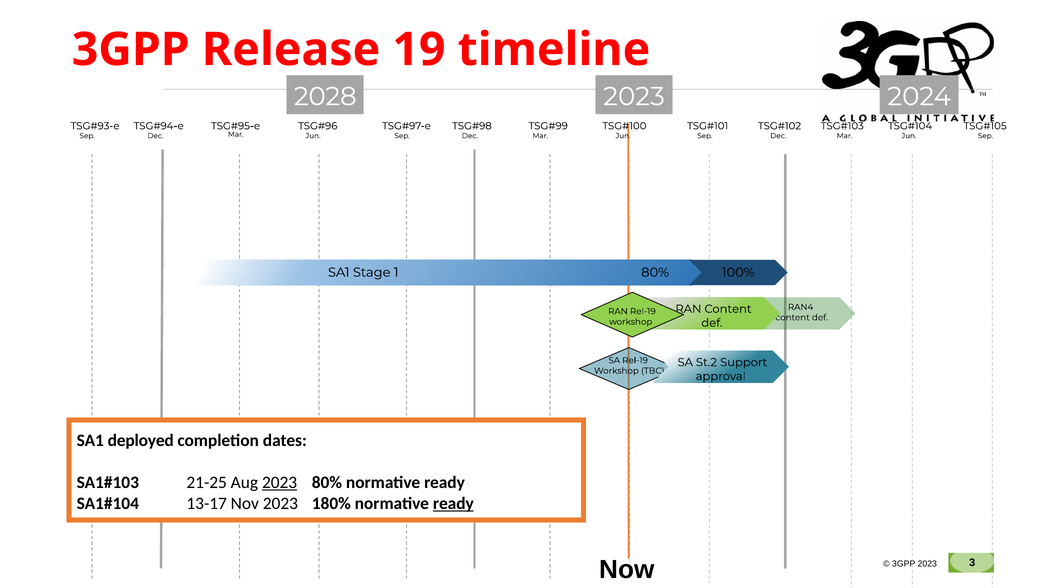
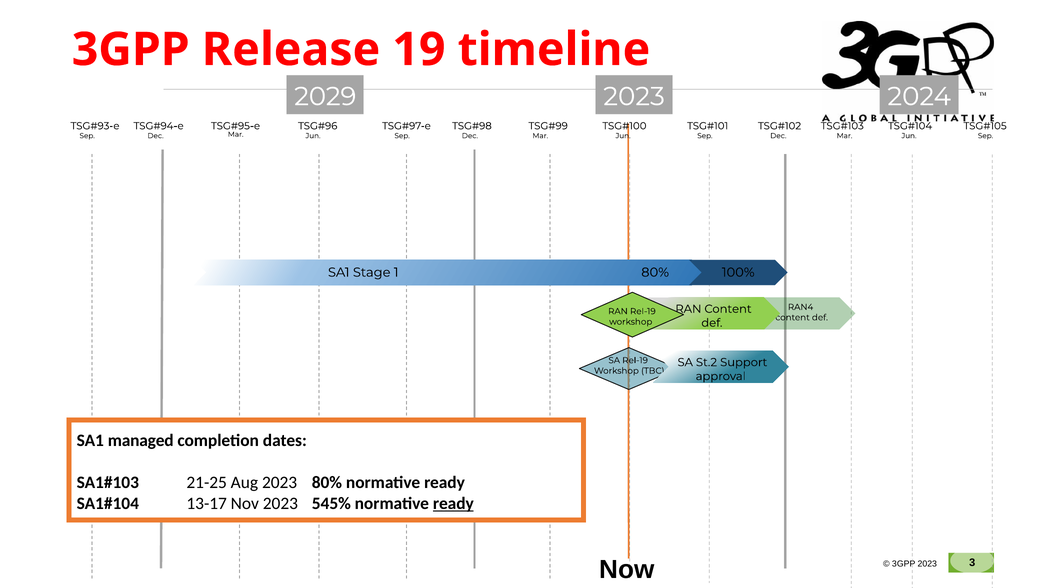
2028: 2028 -> 2029 (325, 97)
deployed: deployed -> managed (141, 441)
2023 underline: present -> none (280, 482)
180%: 180% -> 545% (331, 503)
